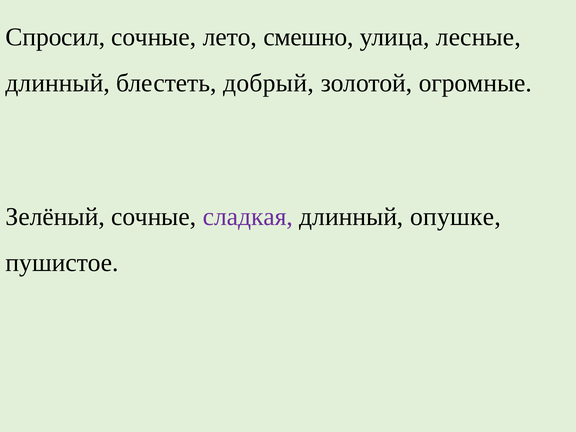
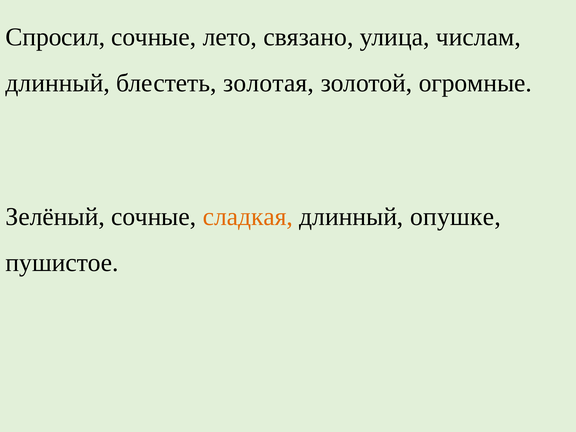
смешно: смешно -> связано (308, 37)
лесные: лесные -> числам (478, 37)
добрый: добрый -> золотая (269, 83)
сладкая colour: purple -> orange (248, 217)
